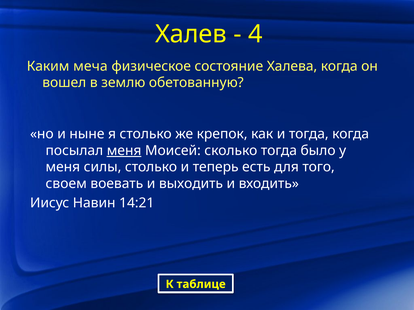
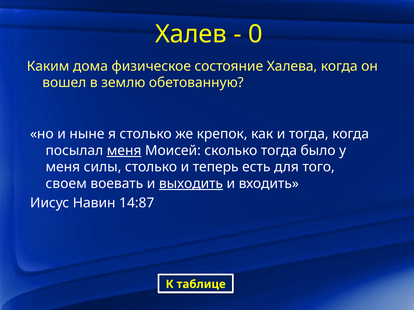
4: 4 -> 0 (255, 34)
меча: меча -> дома (90, 66)
выходить underline: none -> present (191, 184)
14:21: 14:21 -> 14:87 (137, 203)
